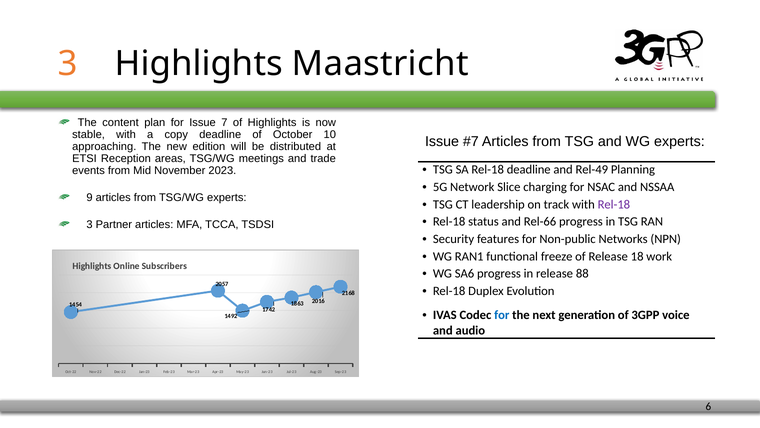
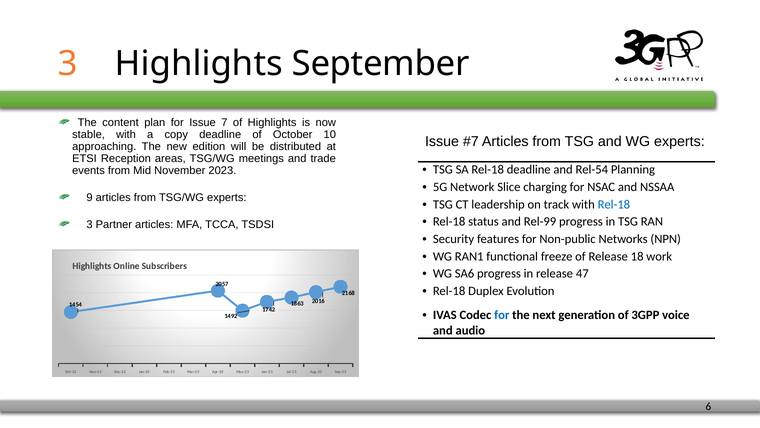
Maastricht: Maastricht -> September (381, 64)
Rel-49: Rel-49 -> Rel-54 (592, 170)
Rel-18 colour: purple -> blue (614, 204)
Rel-66: Rel-66 -> Rel-99 (540, 221)
88: 88 -> 47 (582, 273)
